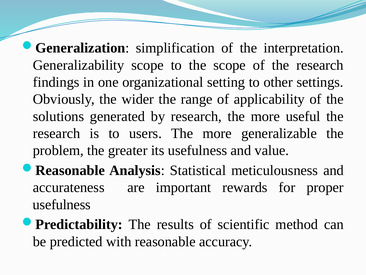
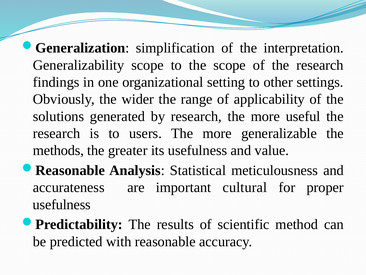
problem: problem -> methods (58, 150)
rewards: rewards -> cultural (245, 187)
